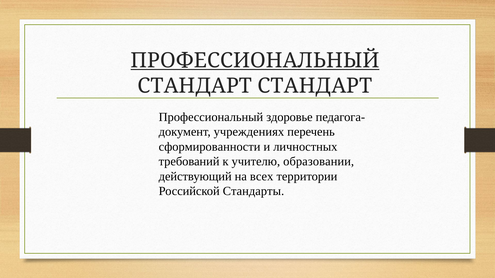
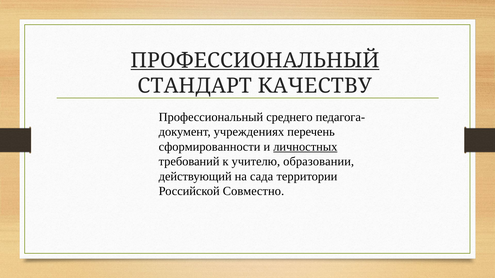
СТАНДАРТ СТАНДАРТ: СТАНДАРТ -> КАЧЕСТВУ (315, 86)
здоровье: здоровье -> среднего (289, 117)
личностных underline: none -> present (305, 147)
всех: всех -> сада (262, 177)
Стандарты: Стандарты -> Совместно (253, 191)
